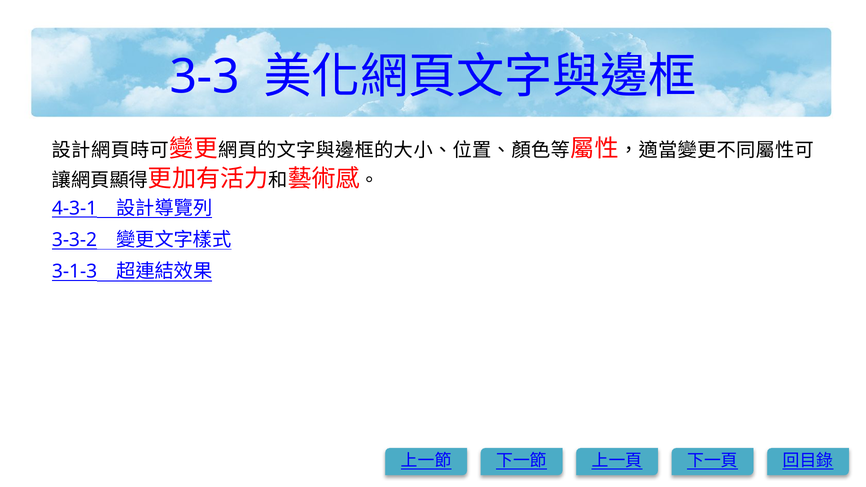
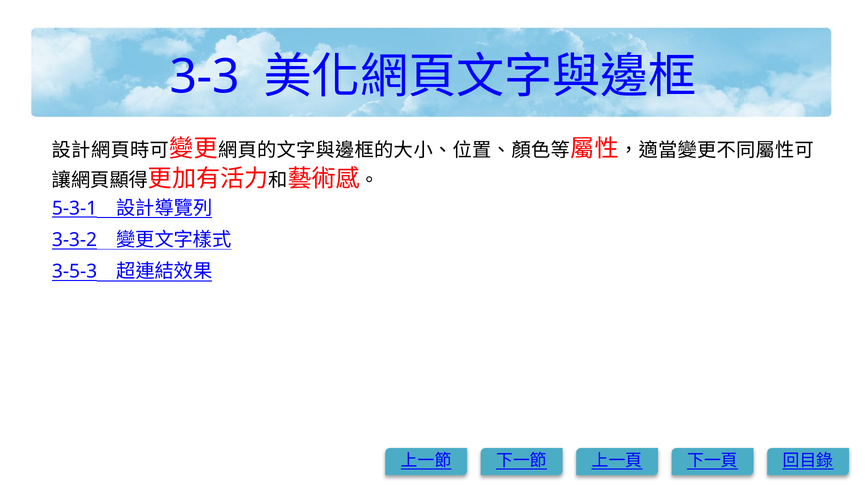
4-3-1: 4-3-1 -> 5-3-1 (75, 209)
3-1-3: 3-1-3 -> 3-5-3 (75, 272)
